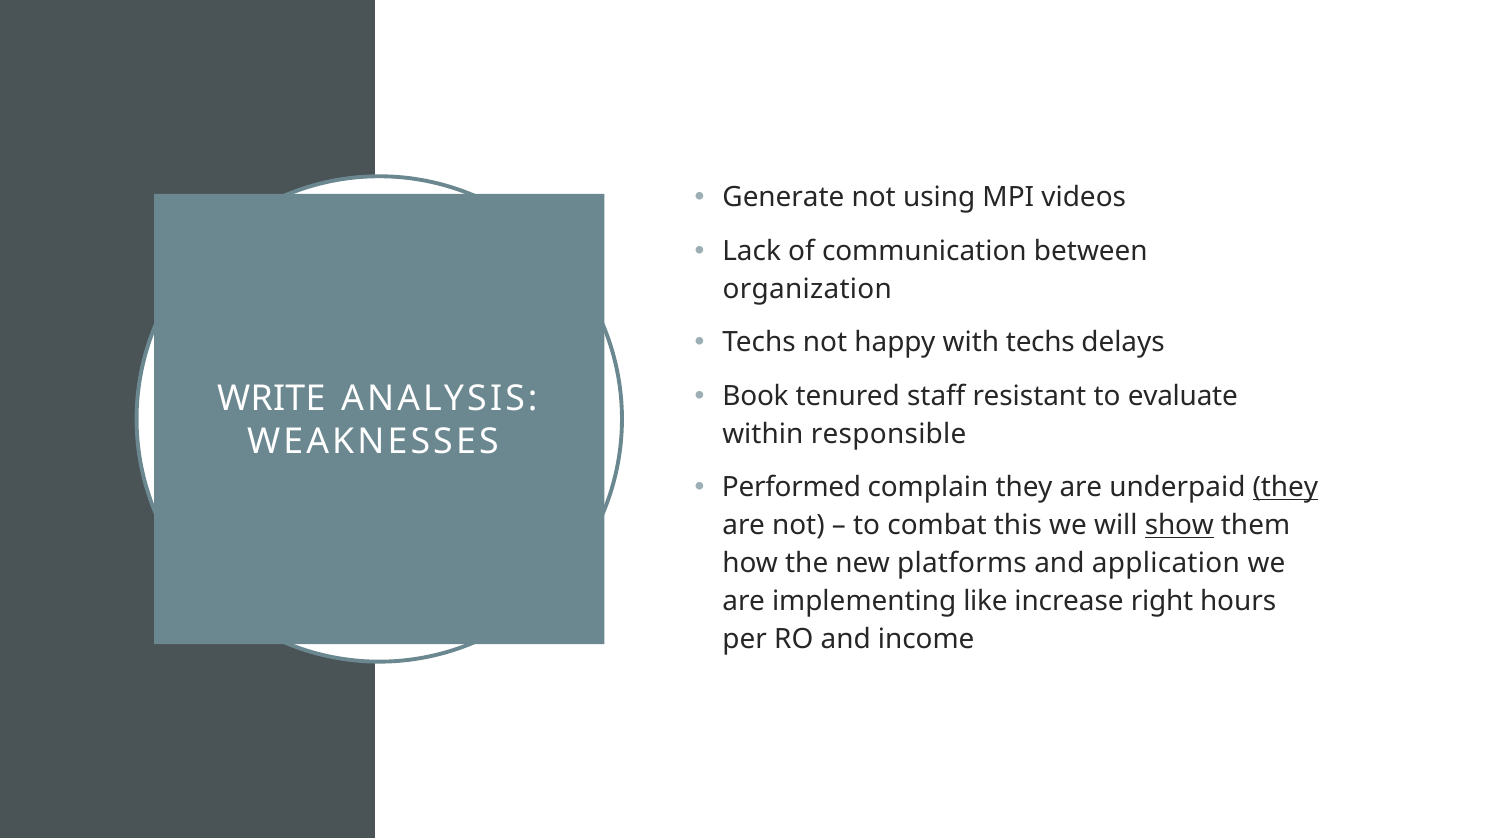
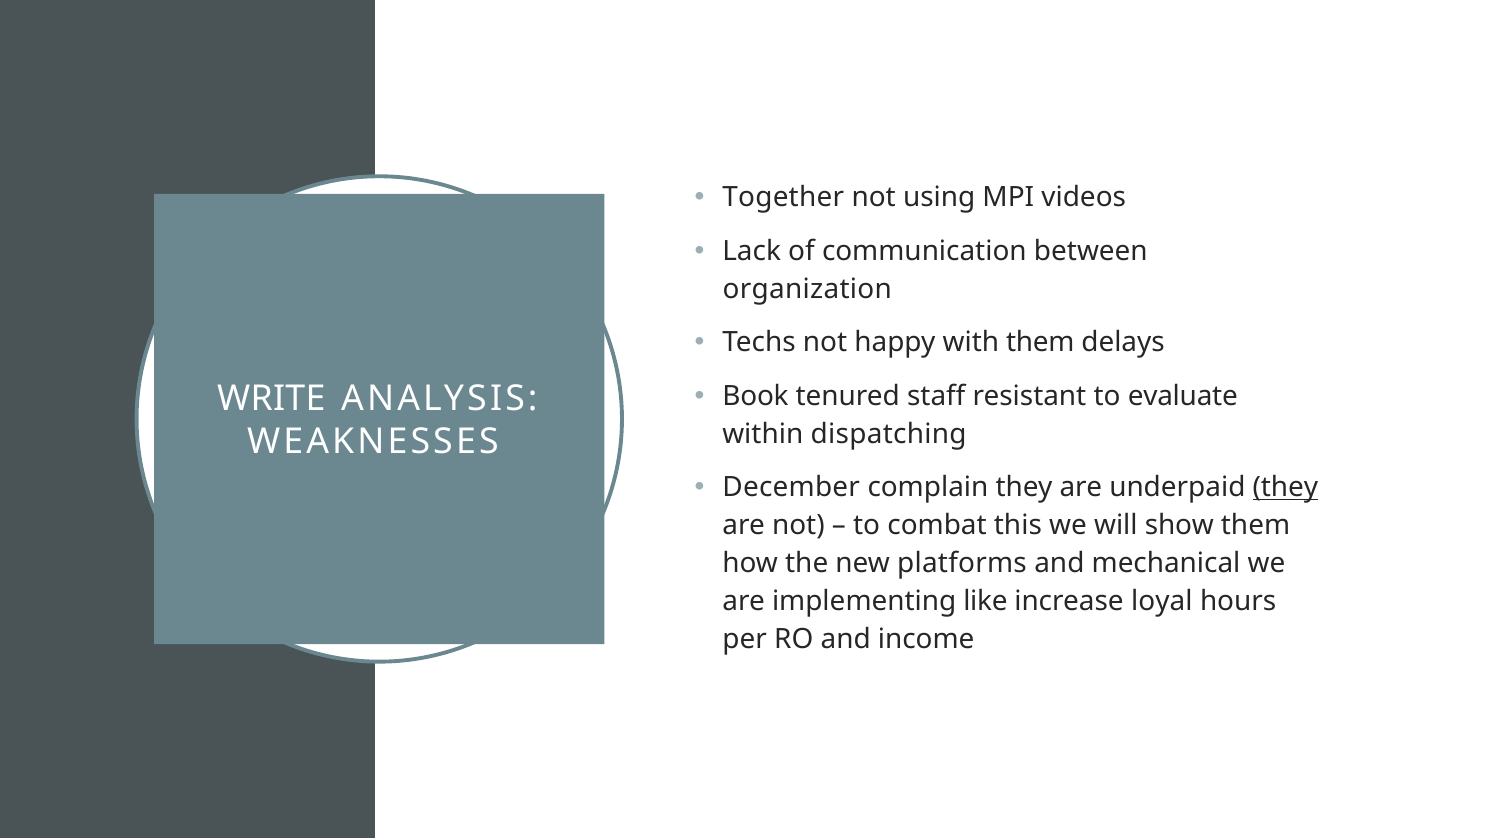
Generate: Generate -> Together (783, 197)
with techs: techs -> them (1040, 343)
responsible: responsible -> dispatching (889, 434)
Performed: Performed -> December (791, 488)
show underline: present -> none (1179, 526)
application: application -> mechanical (1166, 564)
right: right -> loyal (1162, 602)
